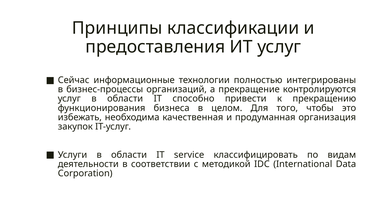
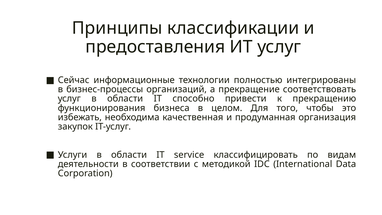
контролируются: контролируются -> соответствовать (319, 89)
